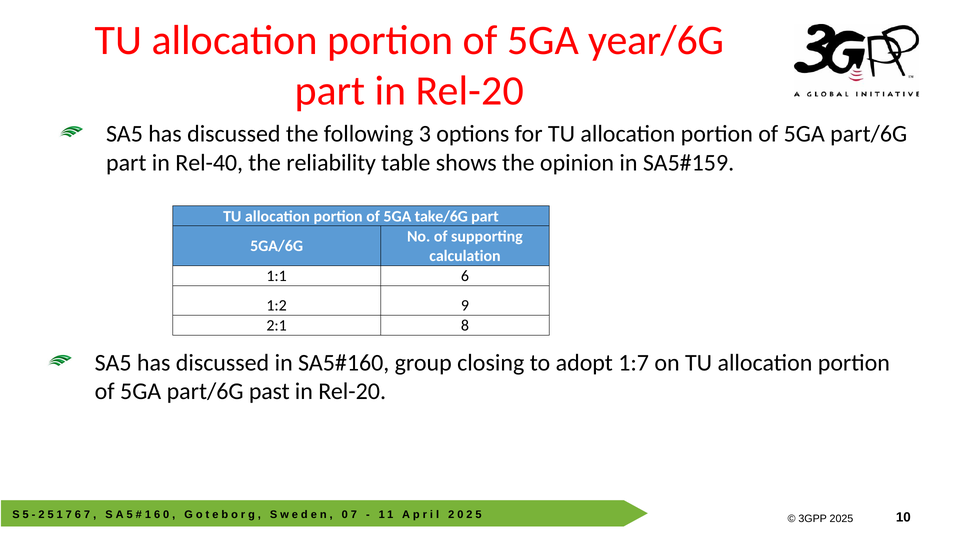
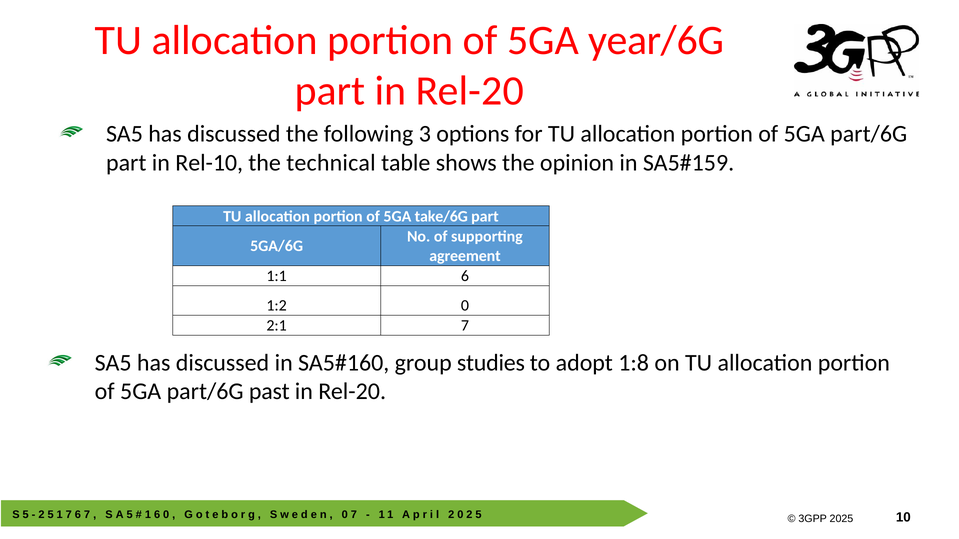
Rel-40: Rel-40 -> Rel-10 (209, 163)
reliability: reliability -> technical (331, 163)
calculation: calculation -> agreement (465, 256)
1:2 9: 9 -> 0 (465, 306)
2:1 8: 8 -> 7 (465, 326)
closing: closing -> studies (491, 363)
1:7: 1:7 -> 1:8 (634, 363)
